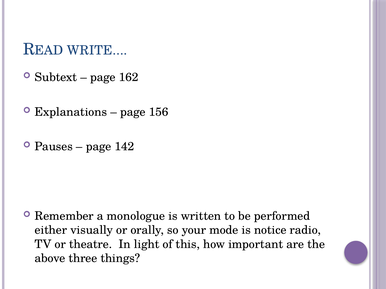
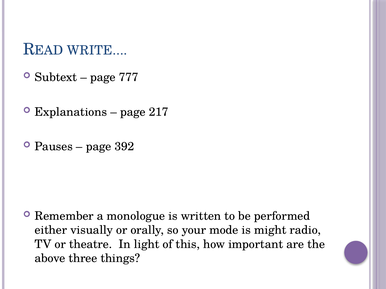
162: 162 -> 777 (129, 77)
156: 156 -> 217 (159, 112)
142: 142 -> 392 (124, 147)
notice: notice -> might (270, 230)
